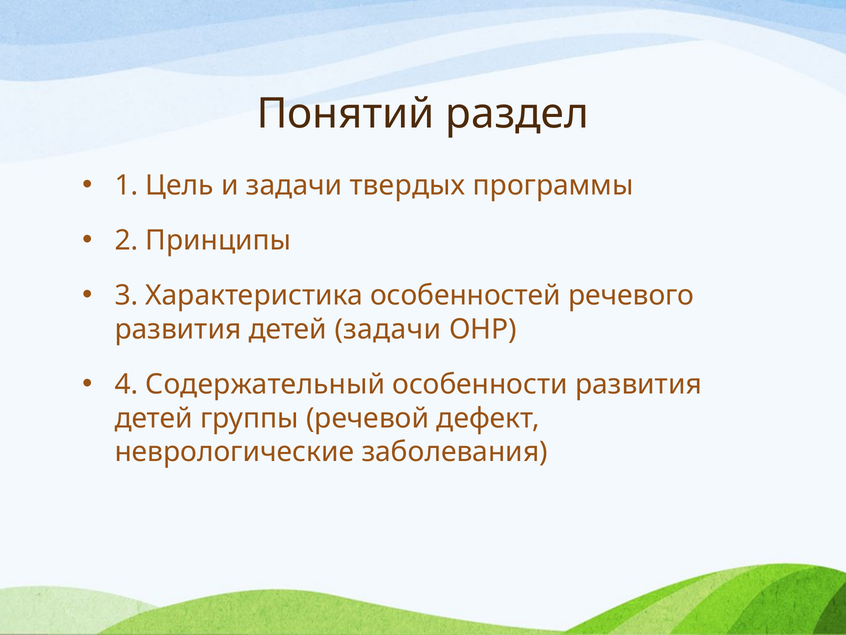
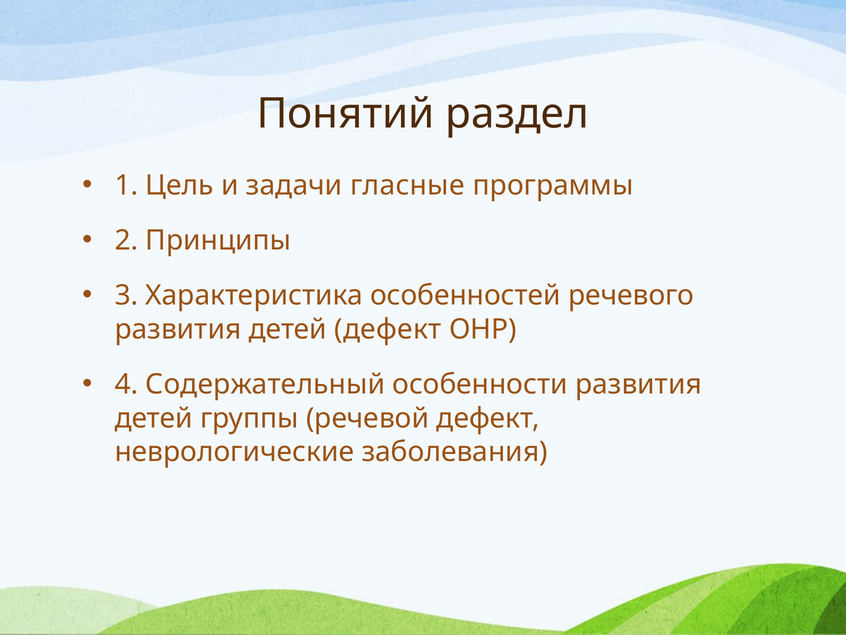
твердых: твердых -> гласные (407, 185)
детей задачи: задачи -> дефект (388, 329)
